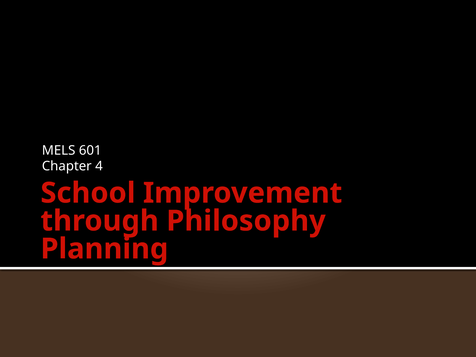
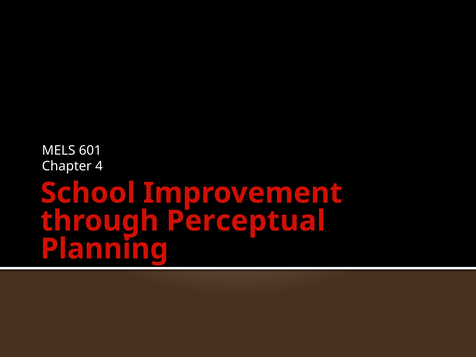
Philosophy: Philosophy -> Perceptual (246, 221)
